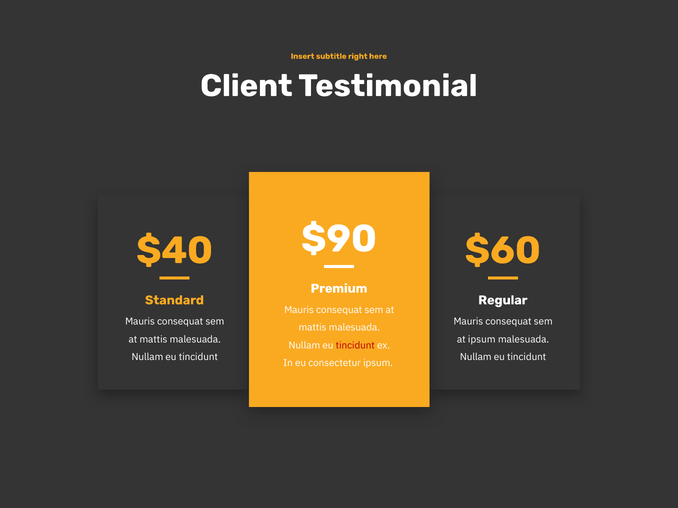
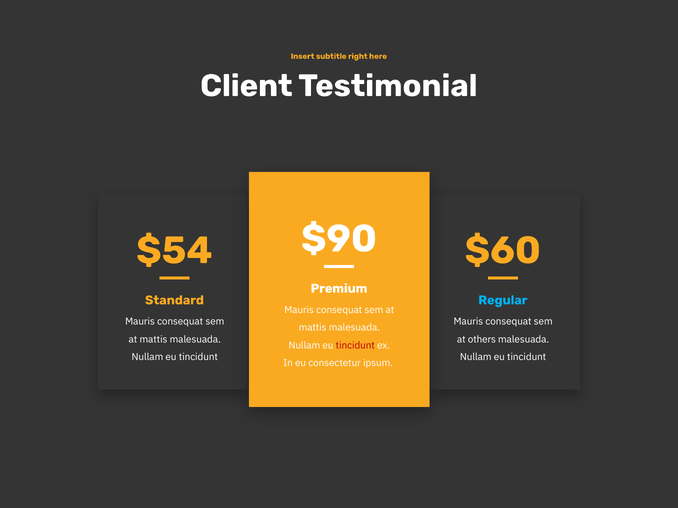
$40: $40 -> $54 (174, 251)
Regular colour: white -> light blue (503, 300)
at ipsum: ipsum -> others (482, 340)
